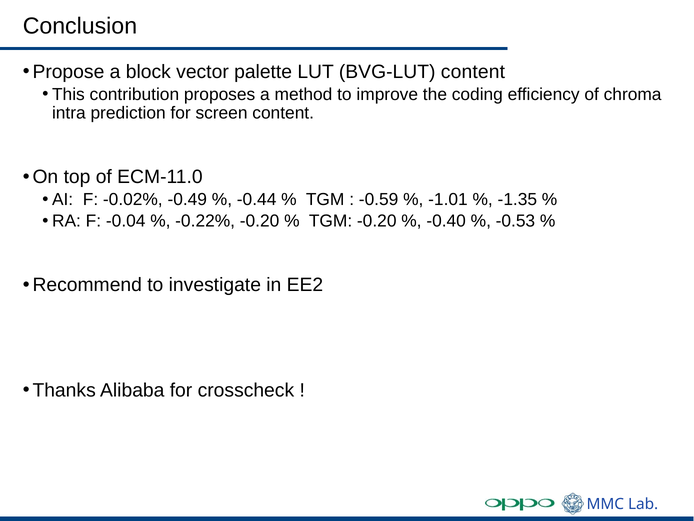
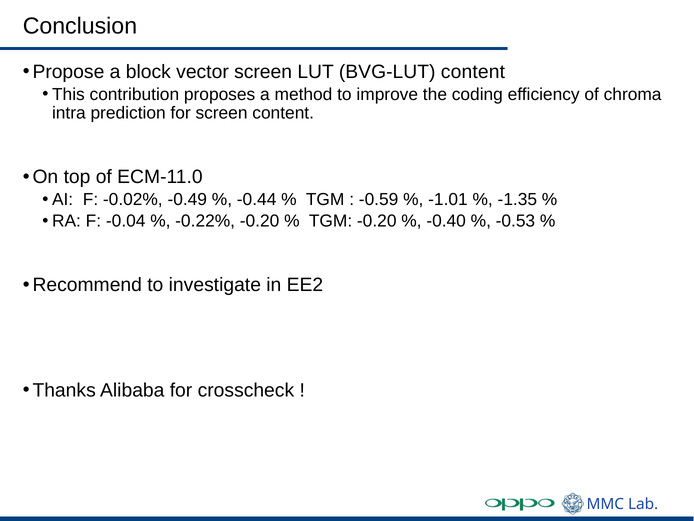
vector palette: palette -> screen (263, 72)
